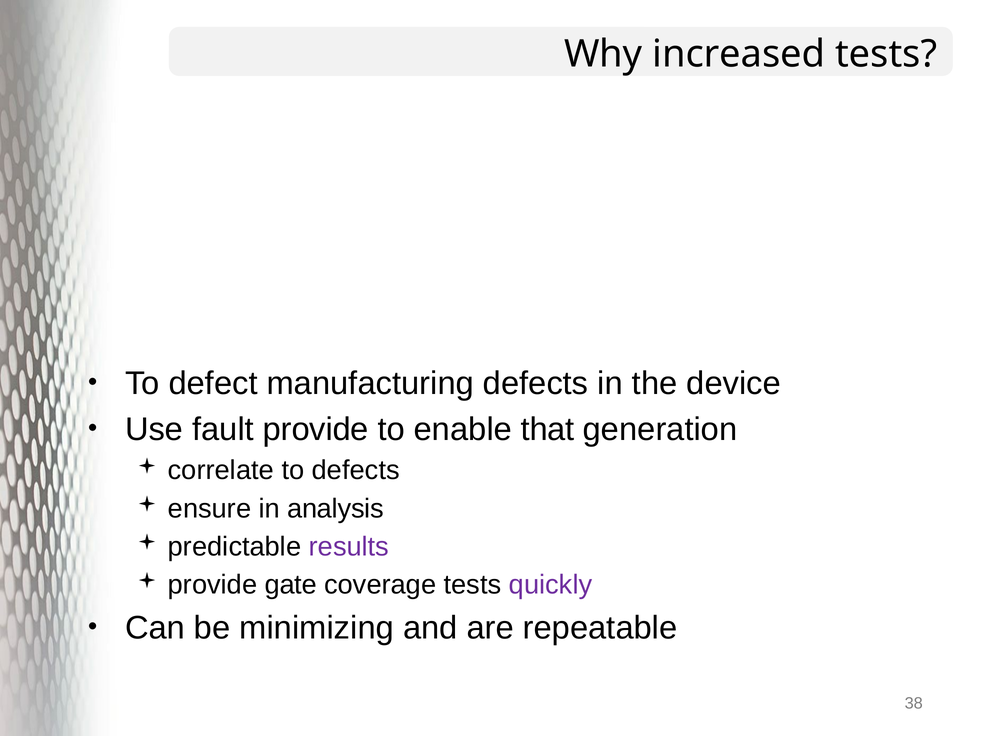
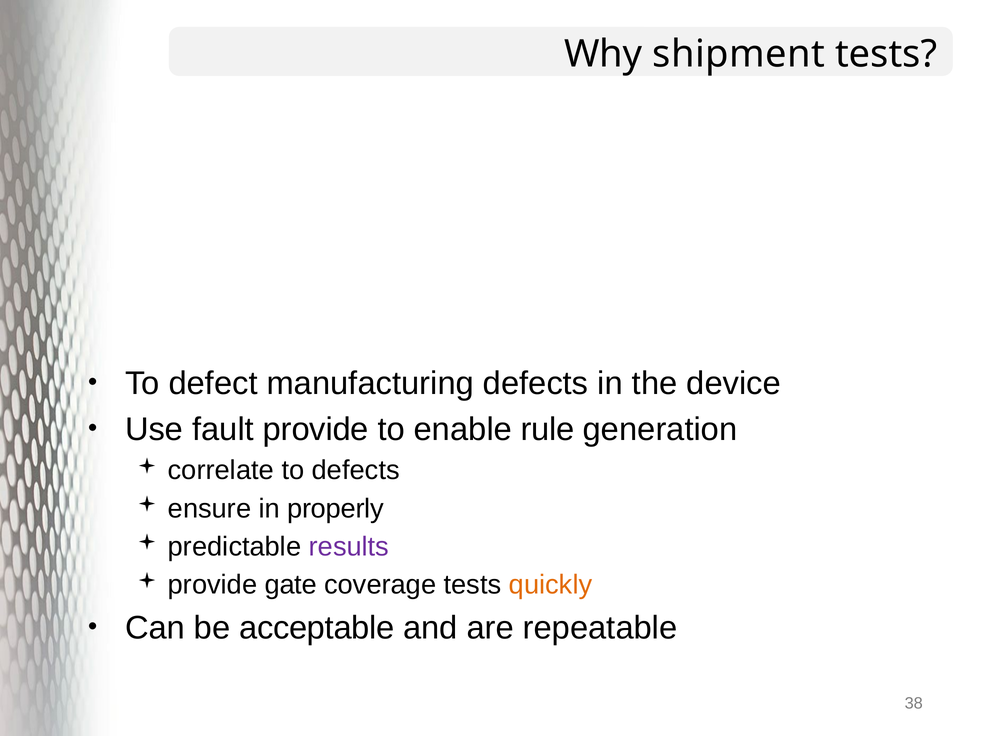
increased: increased -> shipment (739, 54)
that: that -> rule (548, 429)
analysis: analysis -> properly (335, 508)
quickly colour: purple -> orange (551, 585)
minimizing: minimizing -> acceptable (317, 628)
